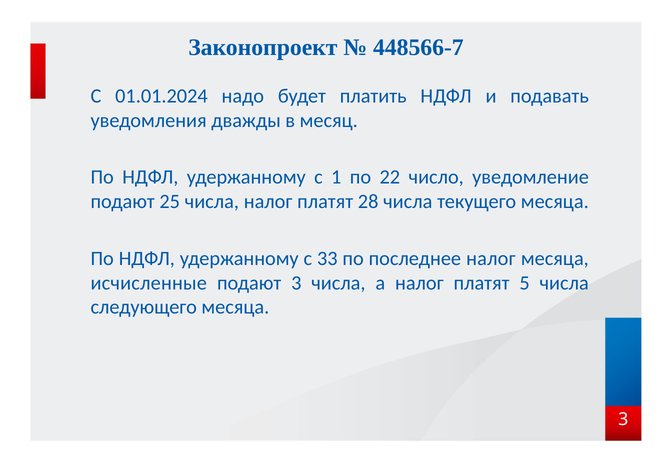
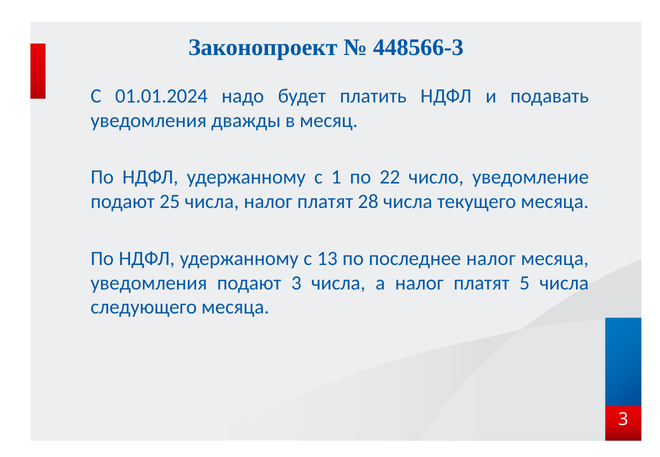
448566-7: 448566-7 -> 448566-3 (418, 47)
33: 33 -> 13 (327, 258)
исчисленные: исчисленные -> уведомления (149, 283)
